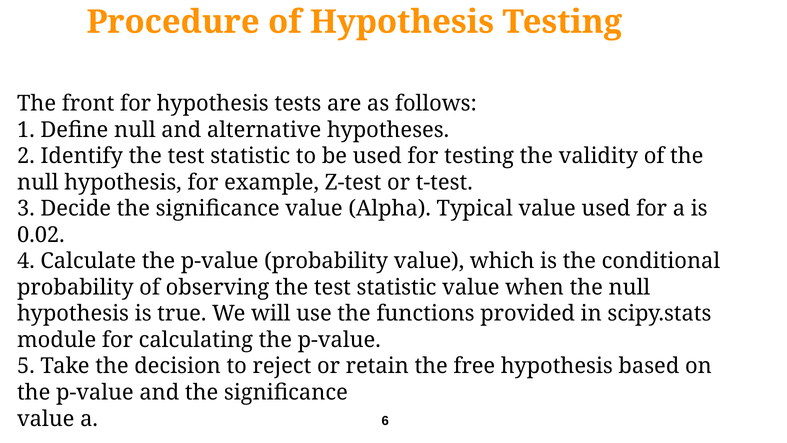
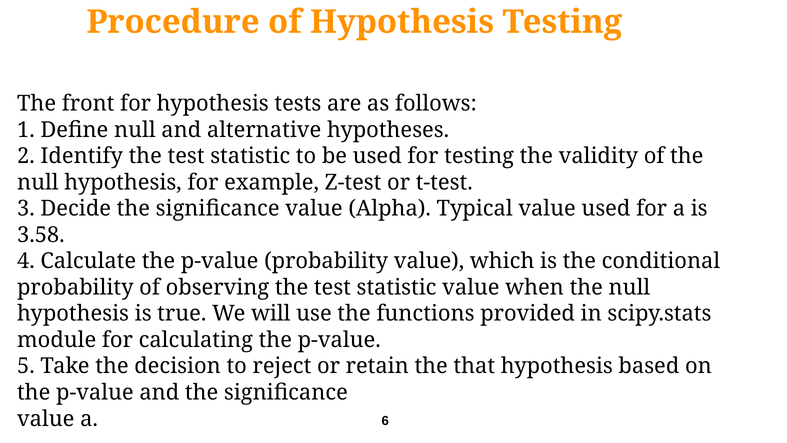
0.02: 0.02 -> 3.58 (41, 235)
free: free -> that (474, 366)
